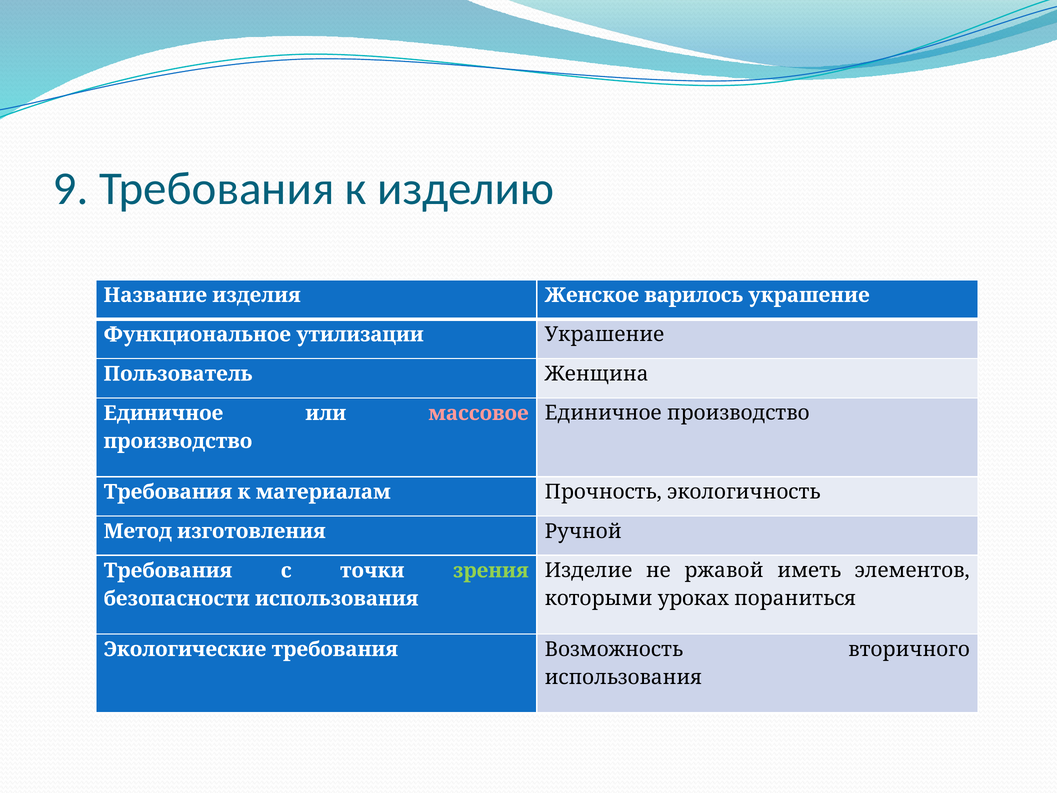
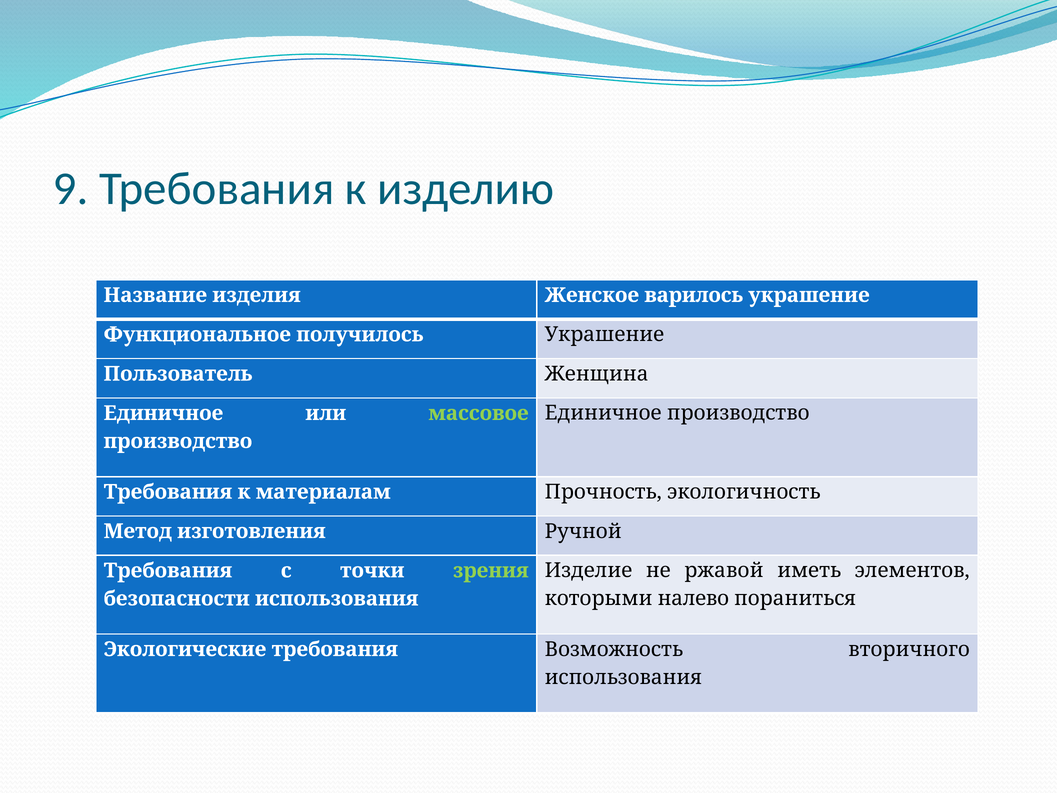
утилизации: утилизации -> получилось (360, 334)
массовое colour: pink -> light green (479, 413)
уроках: уроках -> налево (693, 598)
